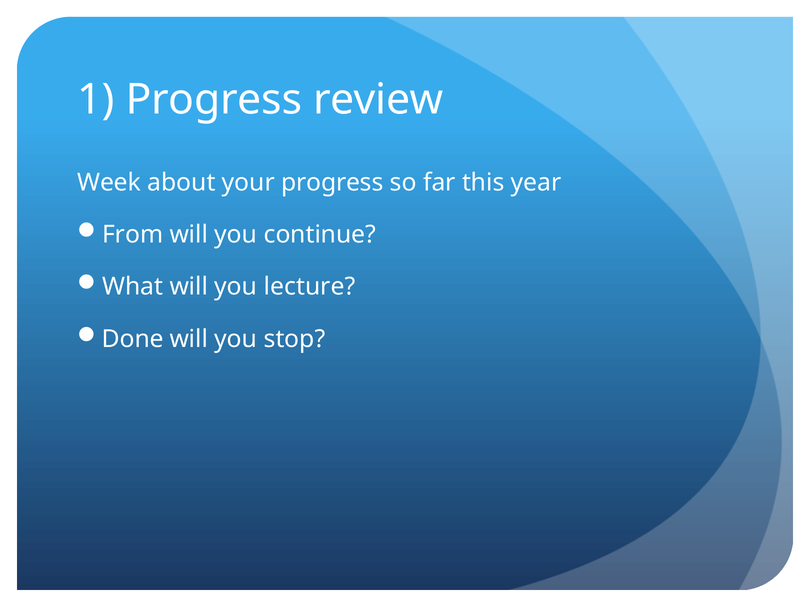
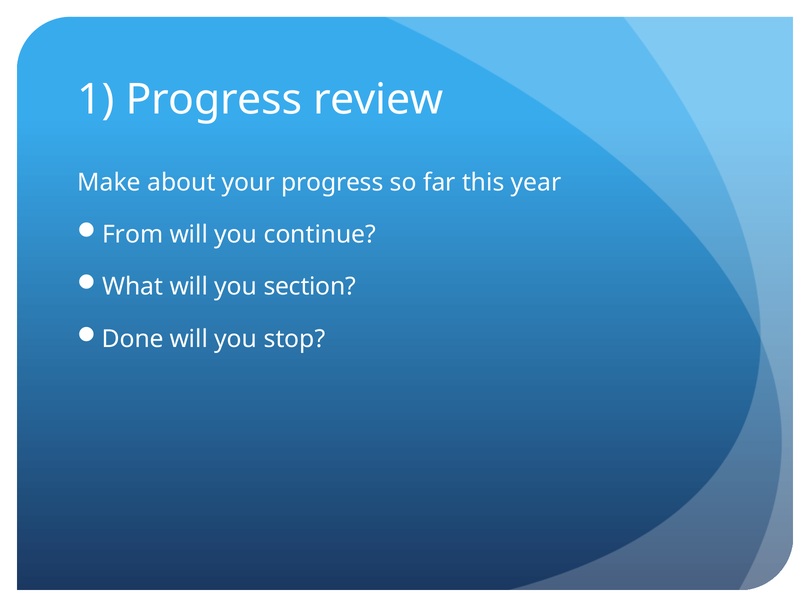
Week: Week -> Make (109, 183)
lecture: lecture -> section (310, 287)
